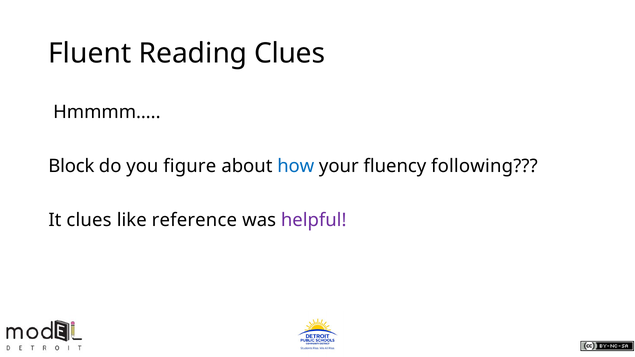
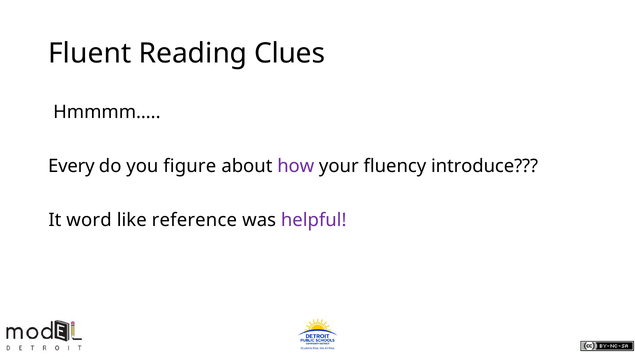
Block: Block -> Every (71, 166)
how colour: blue -> purple (296, 166)
following: following -> introduce (485, 166)
It clues: clues -> word (89, 220)
